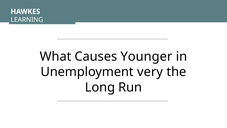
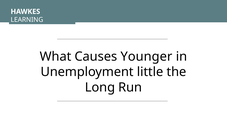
very: very -> little (150, 72)
